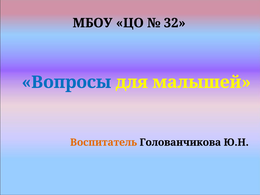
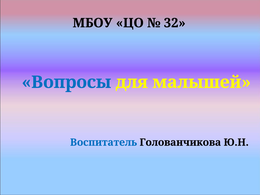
Воспитатель colour: orange -> blue (104, 142)
